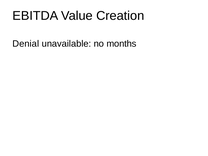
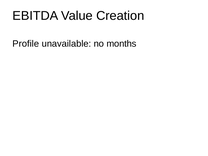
Denial: Denial -> Profile (26, 44)
